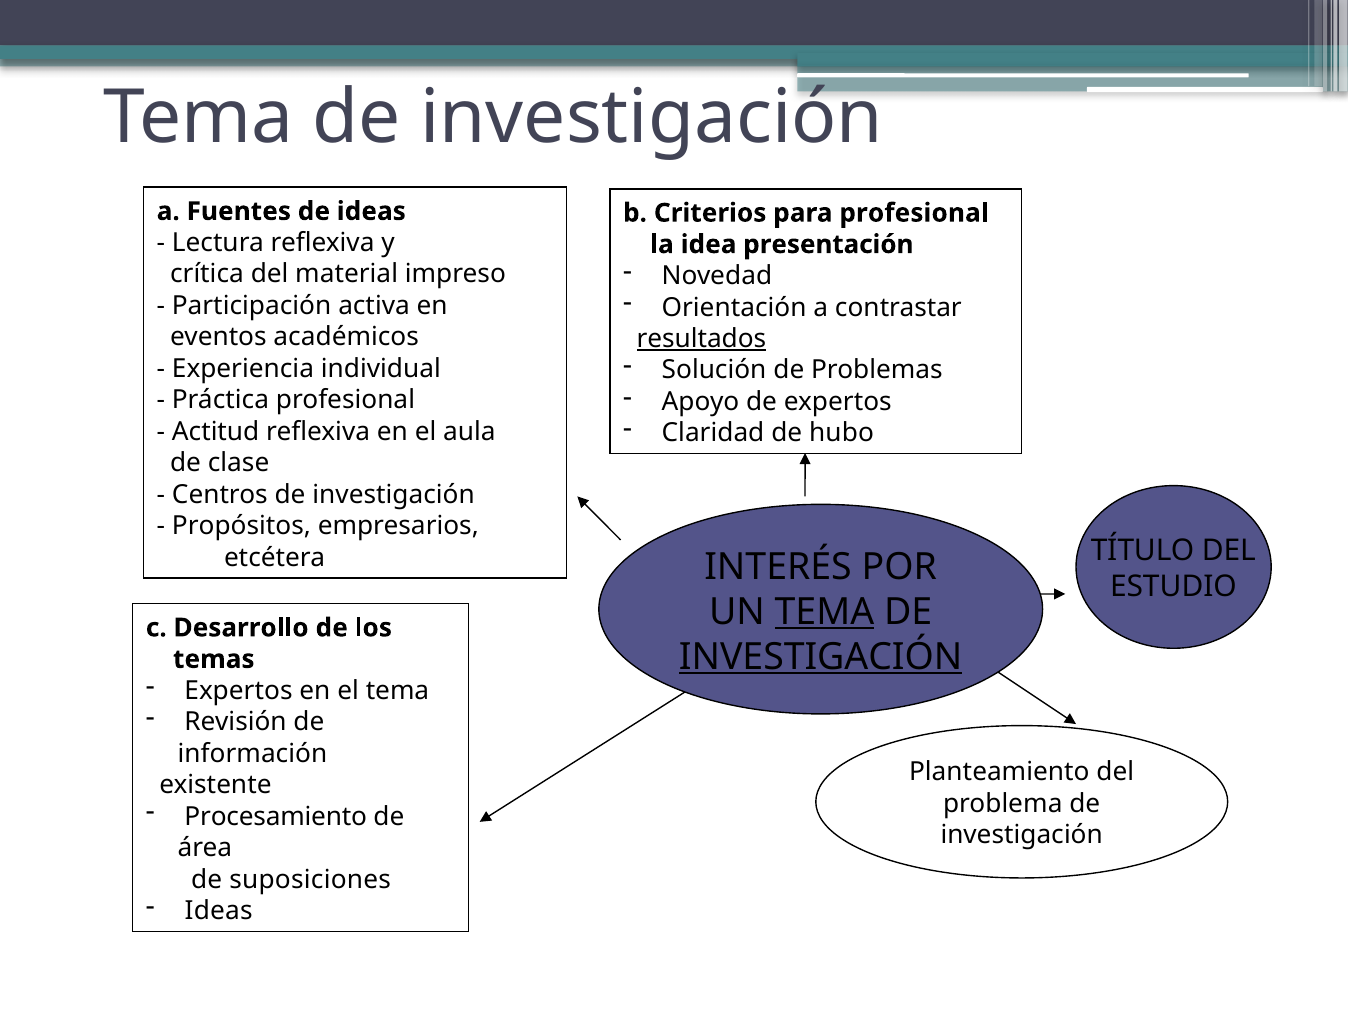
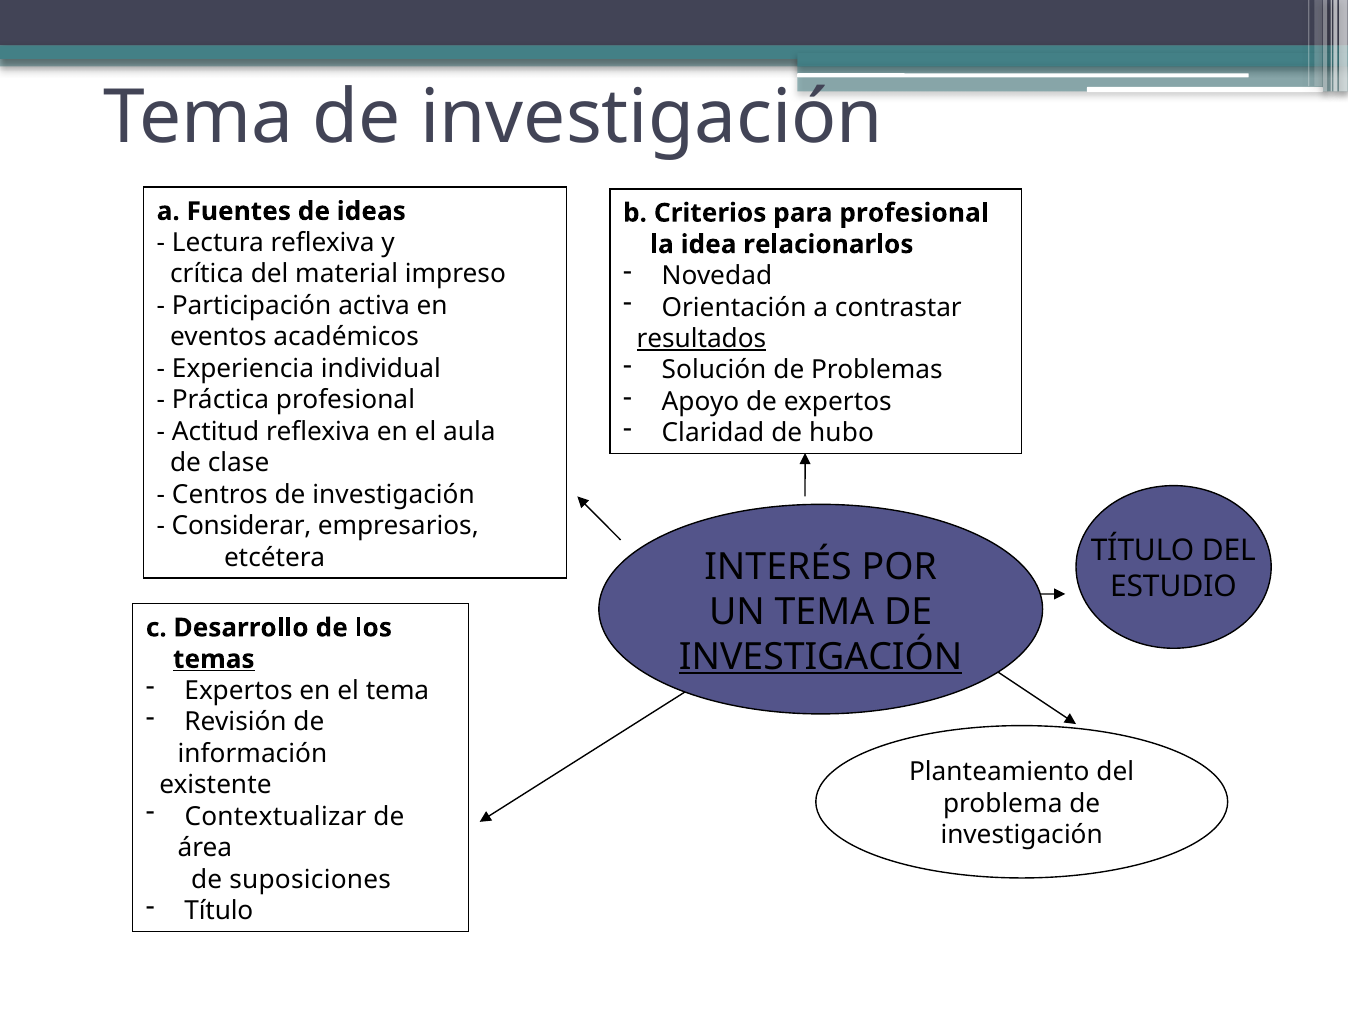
presentación: presentación -> relacionarlos (828, 244)
Propósitos: Propósitos -> Considerar (242, 526)
TEMA underline: present -> none (824, 612)
temas underline: none -> present (214, 659)
Procesamiento: Procesamiento -> Contextualizar (275, 817)
Ideas: Ideas -> Título (219, 911)
